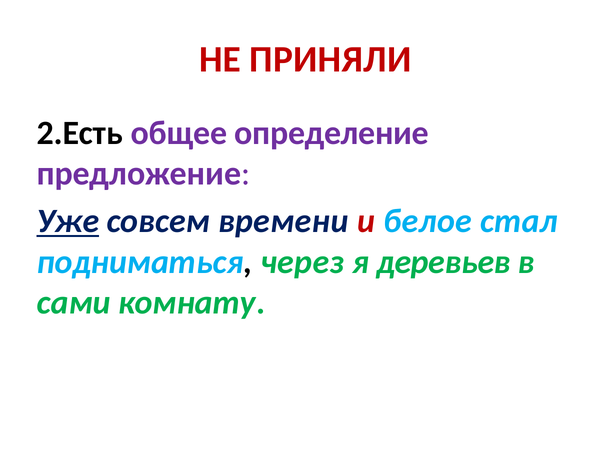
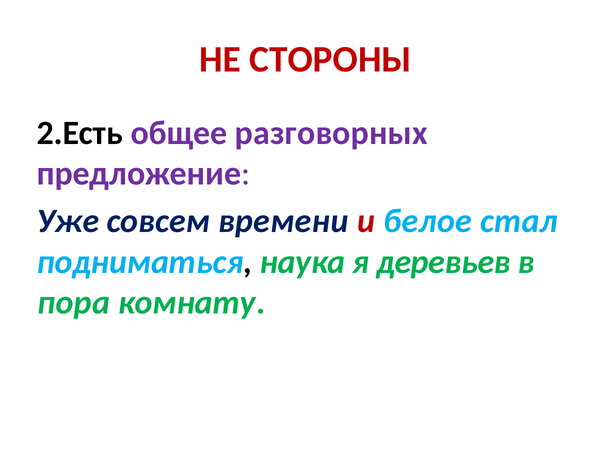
ПРИНЯЛИ: ПРИНЯЛИ -> СТОРОНЫ (330, 59)
определение: определение -> разговорных (331, 133)
Уже underline: present -> none (68, 221)
через: через -> наука (303, 262)
сами: сами -> пора (74, 302)
